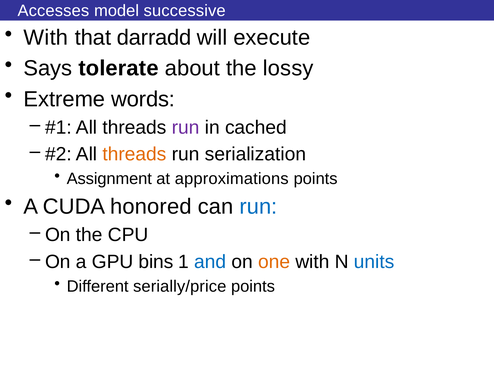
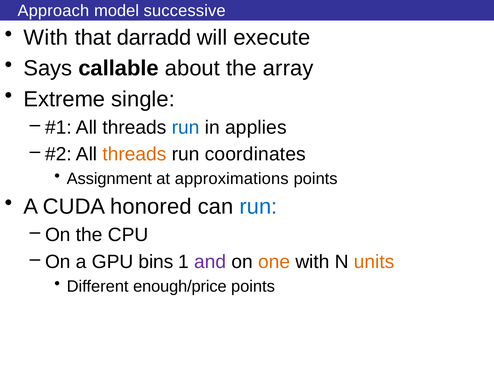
Accesses: Accesses -> Approach (53, 11)
tolerate: tolerate -> callable (119, 69)
lossy: lossy -> array (288, 69)
words: words -> single (143, 99)
run colour: purple -> blue (186, 128)
cached: cached -> applies (256, 128)
serialization: serialization -> coordinates (255, 155)
and colour: blue -> purple (210, 262)
units colour: blue -> orange (374, 262)
serially/price: serially/price -> enough/price (180, 287)
